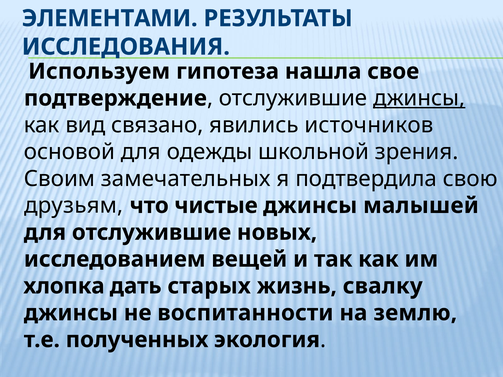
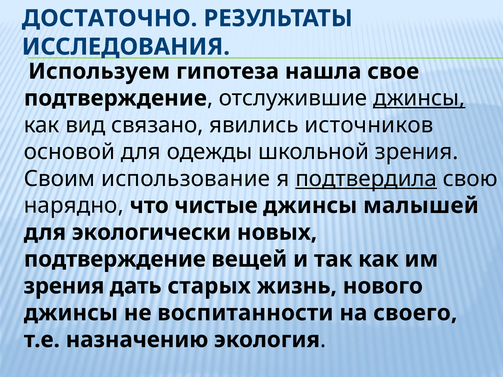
ЭЛЕМЕНТАМИ: ЭЛЕМЕНТАМИ -> ДОСТАТОЧНО (110, 18)
замечательных: замечательных -> использование (186, 179)
подтвердила underline: none -> present (366, 179)
друзьям: друзьям -> нарядно (74, 206)
для отслужившие: отслужившие -> экологически (152, 233)
исследованием: исследованием -> подтверждение (115, 259)
хлопка: хлопка -> зрения (64, 286)
свалку: свалку -> нового (383, 286)
землю: землю -> своего (415, 313)
полученных: полученных -> назначению (137, 340)
